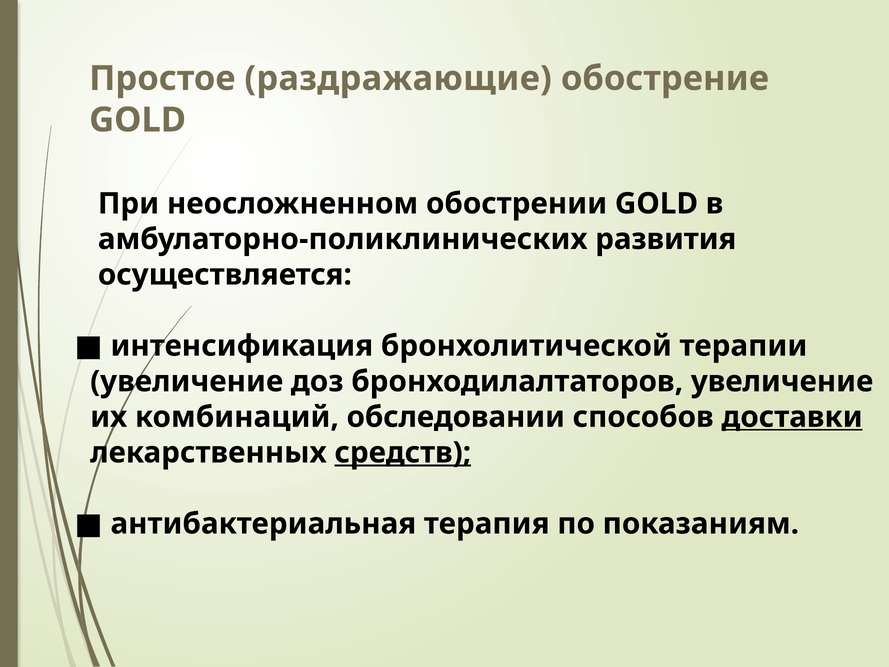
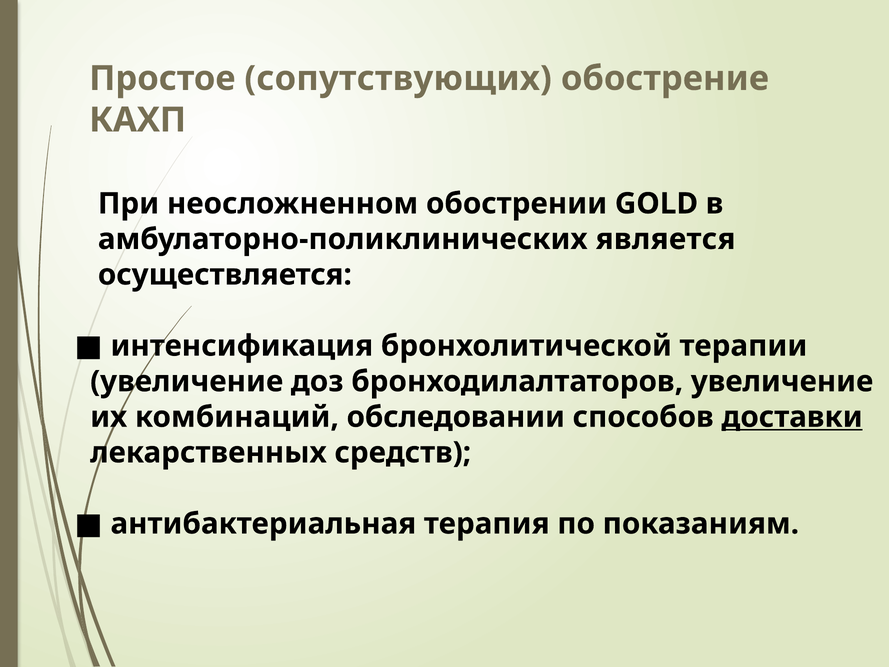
раздражающие: раздражающие -> сопутствующих (398, 78)
GOLD: GOLD -> КАХП (138, 120)
развития: развития -> является (666, 239)
средств underline: present -> none (403, 452)
